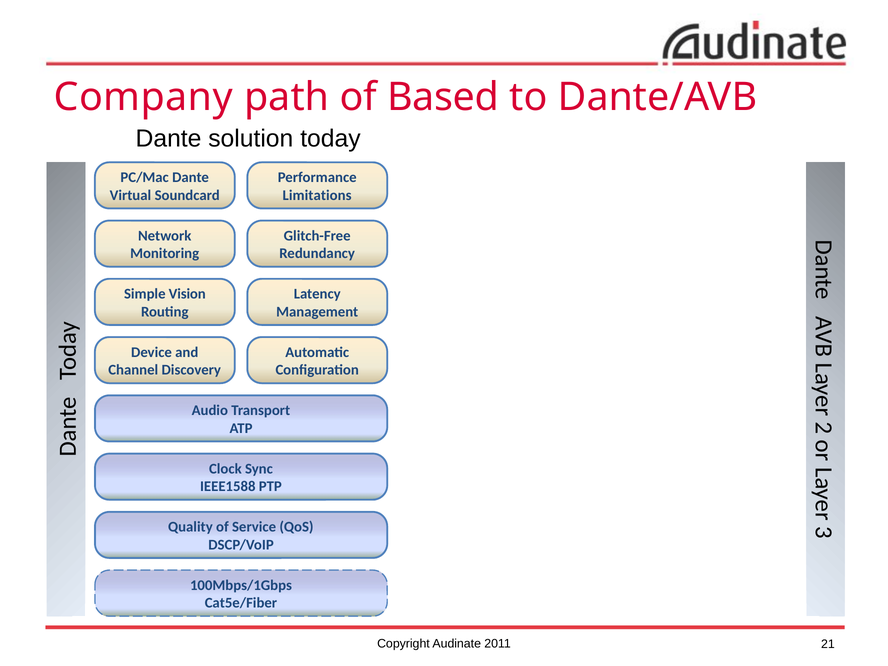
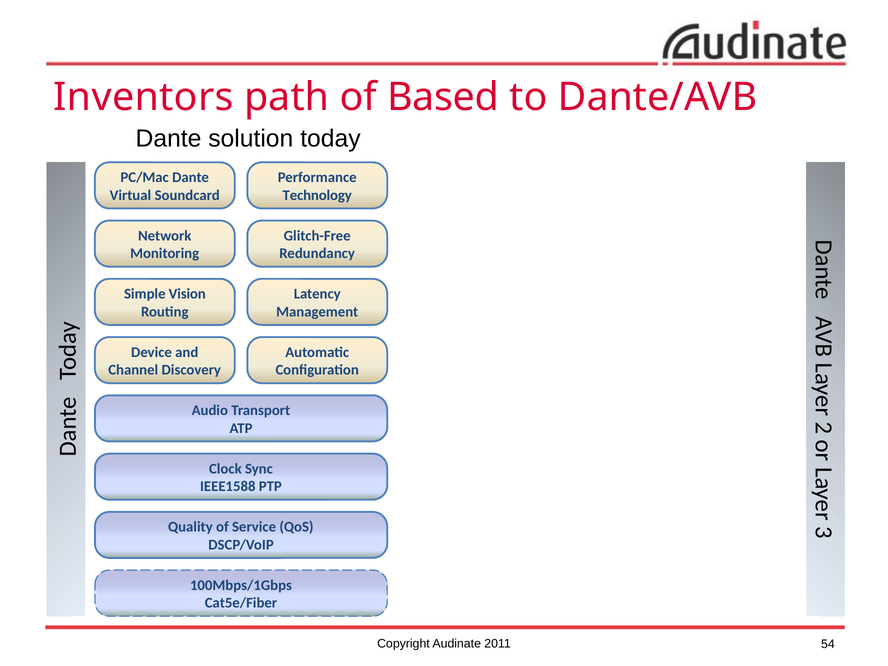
Company: Company -> Inventors (143, 97)
Limitations: Limitations -> Technology (317, 195)
21: 21 -> 54 (828, 644)
